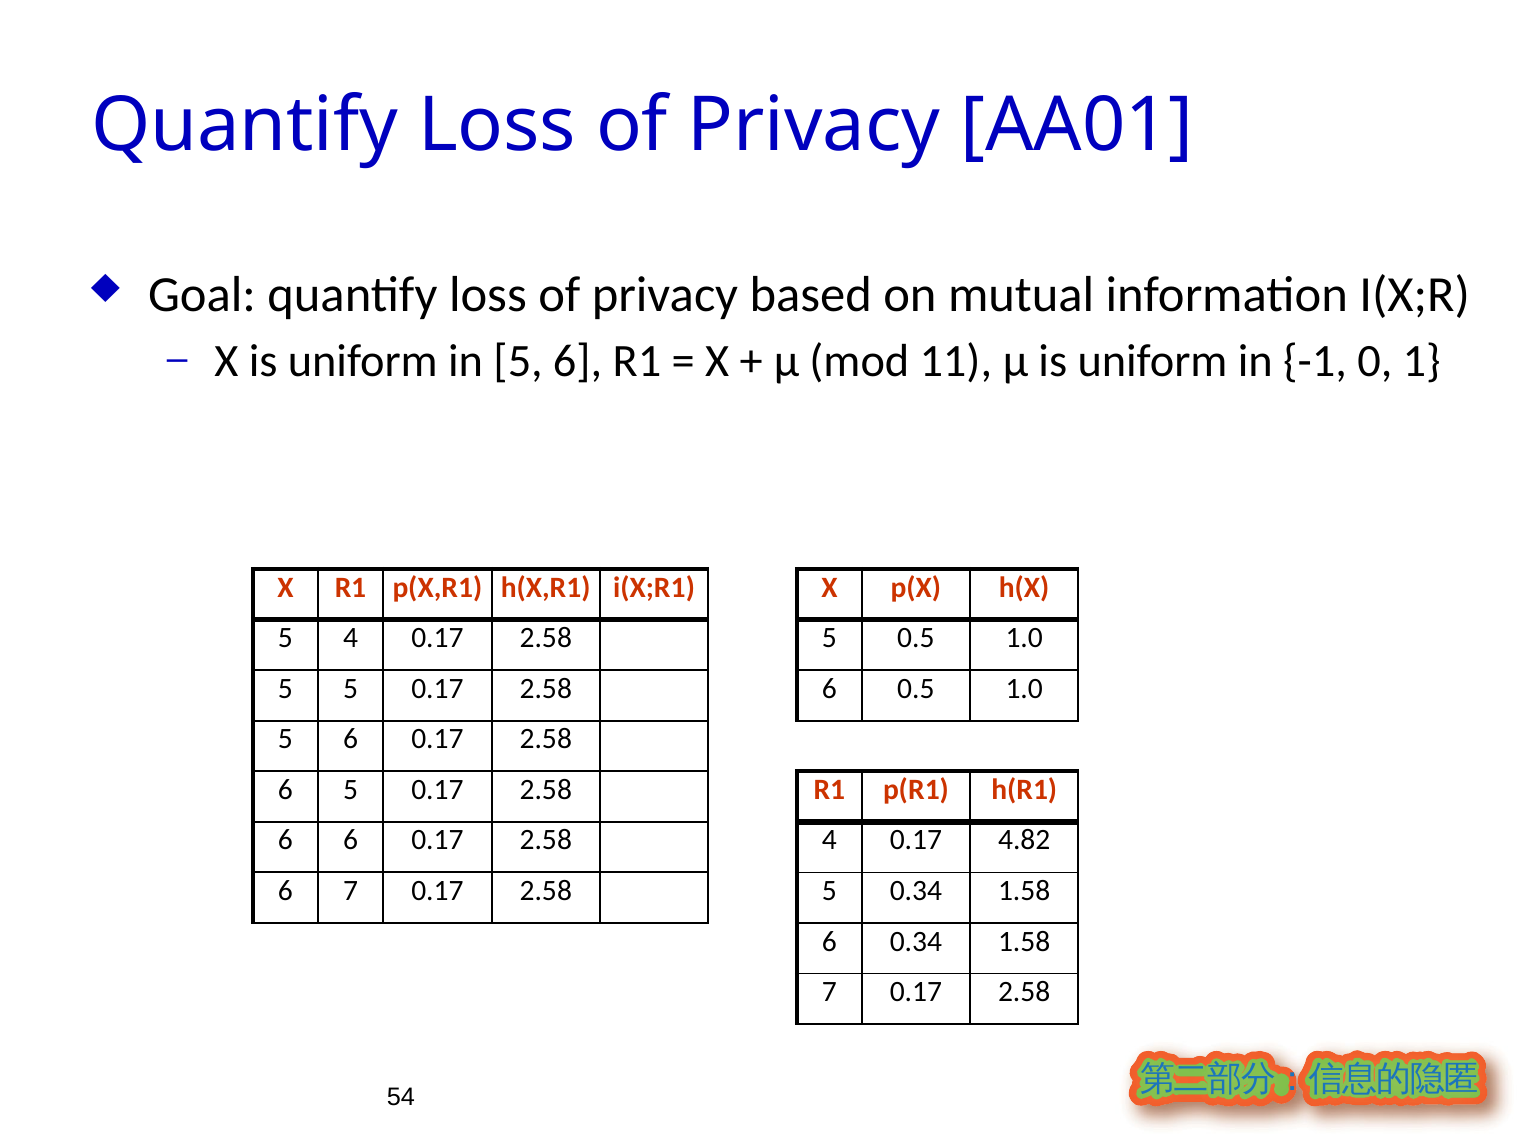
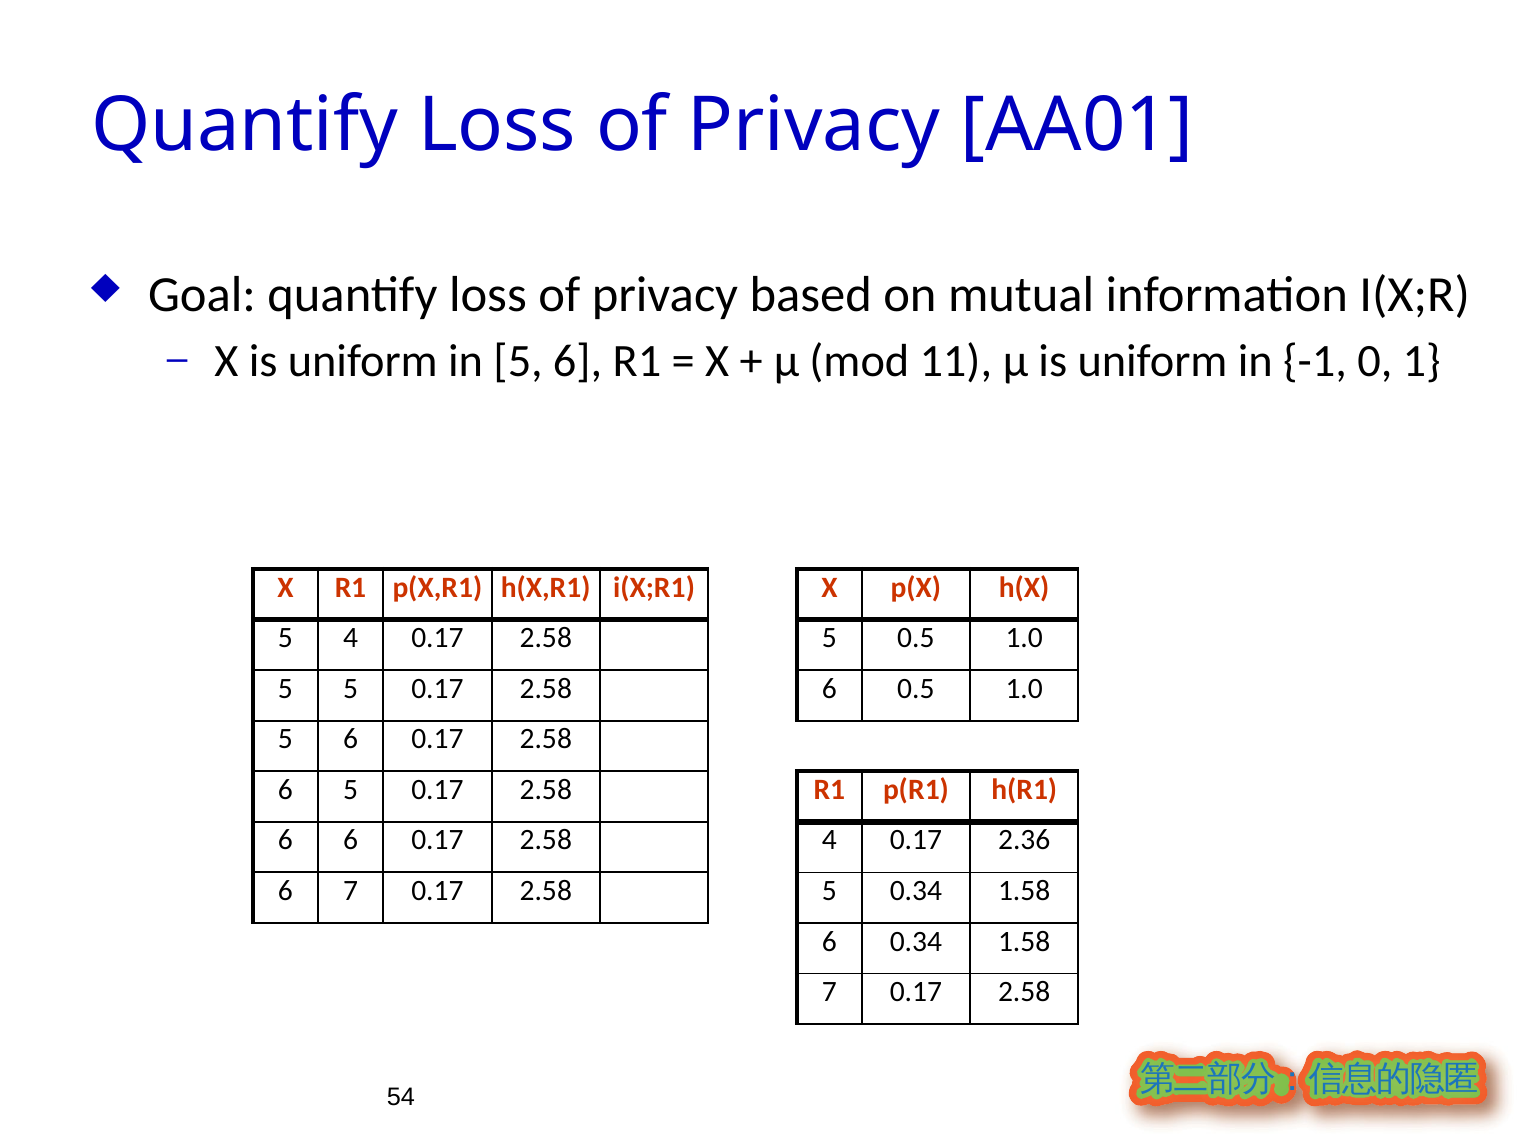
4.82: 4.82 -> 2.36 (1024, 841)
